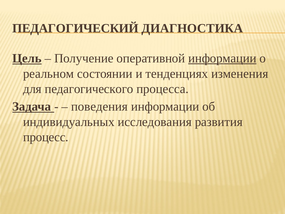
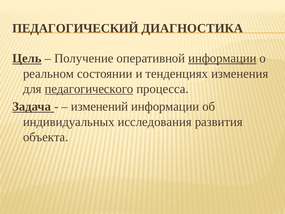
педагогического underline: none -> present (89, 89)
поведения: поведения -> изменений (100, 106)
процесс: процесс -> объекта (46, 137)
